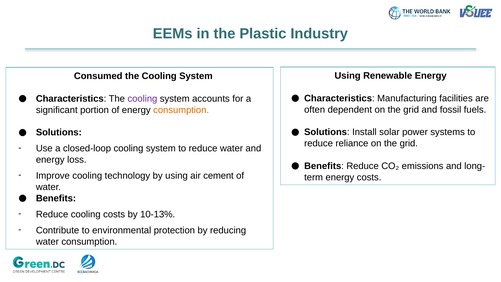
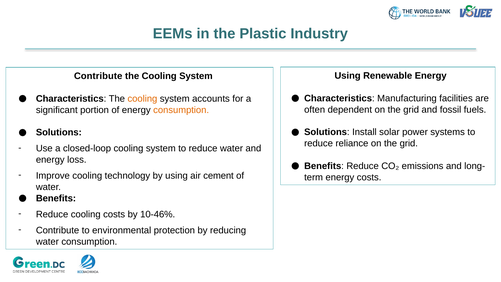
Consumed: Consumed -> Contribute (98, 76)
cooling colour: purple -> orange (142, 99)
10-13%: 10-13% -> 10-46% (158, 214)
